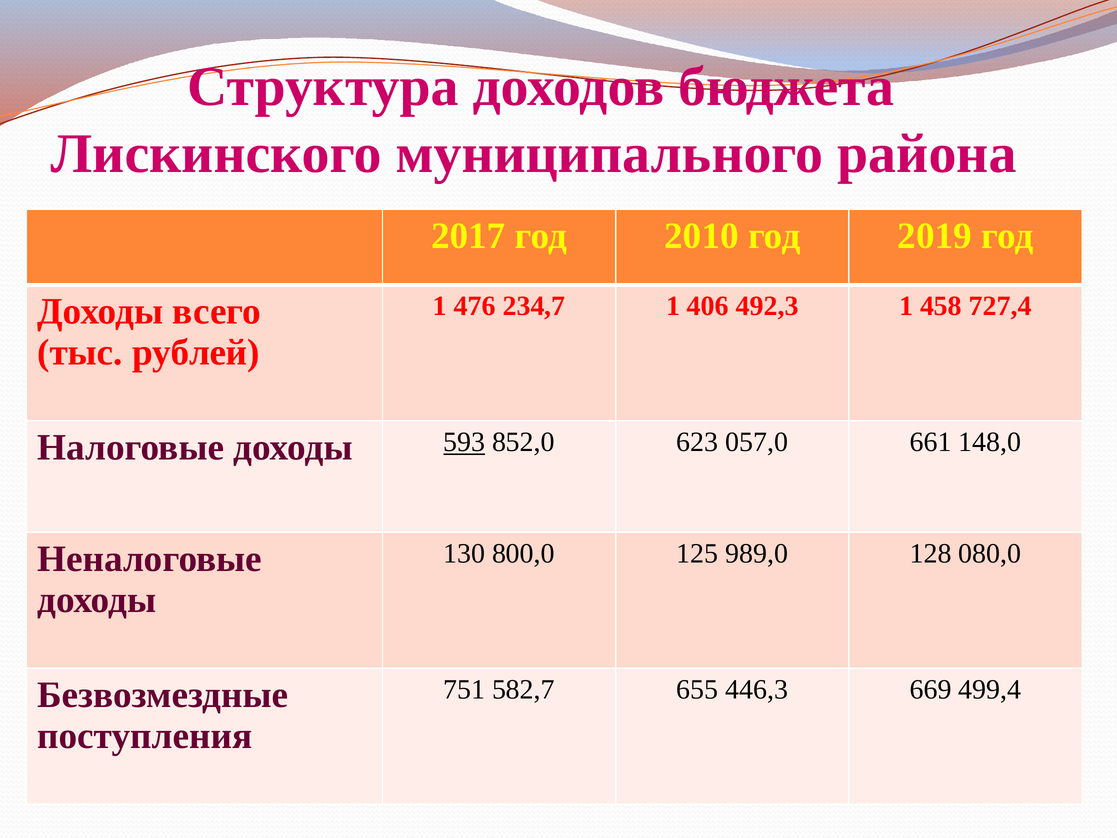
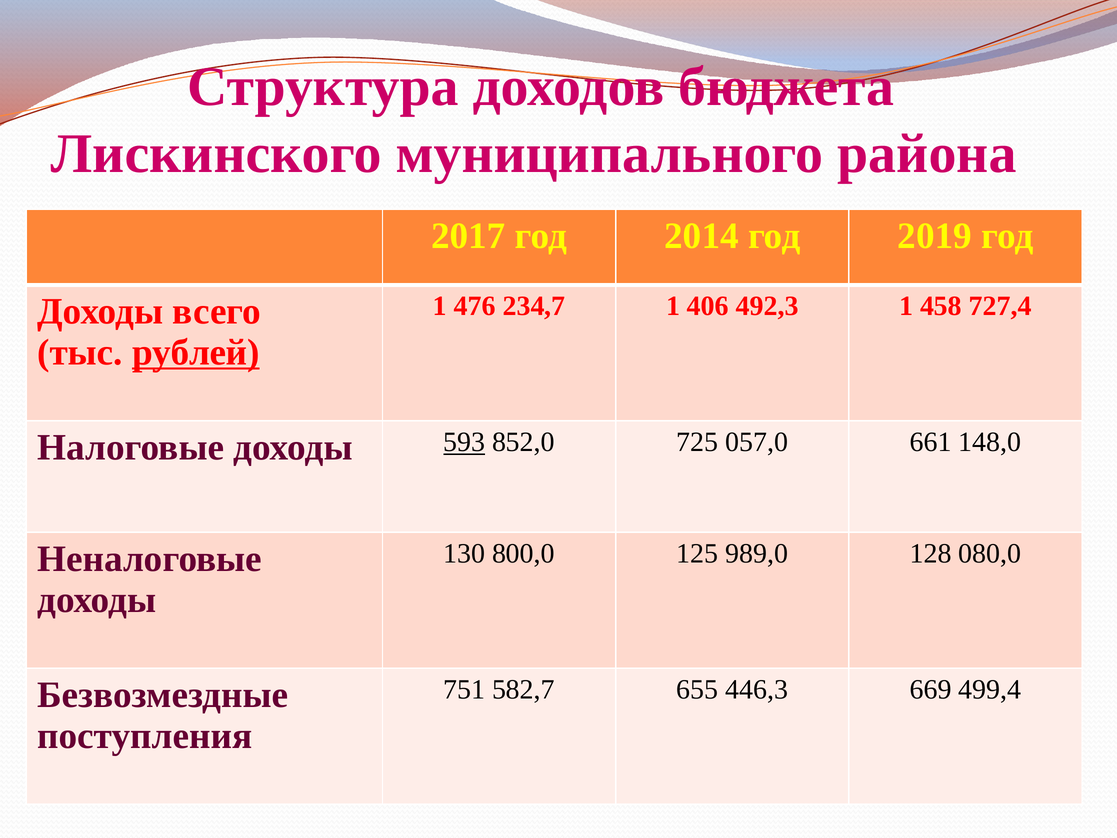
2010: 2010 -> 2014 (702, 236)
рублей underline: none -> present (196, 352)
623: 623 -> 725 (697, 442)
